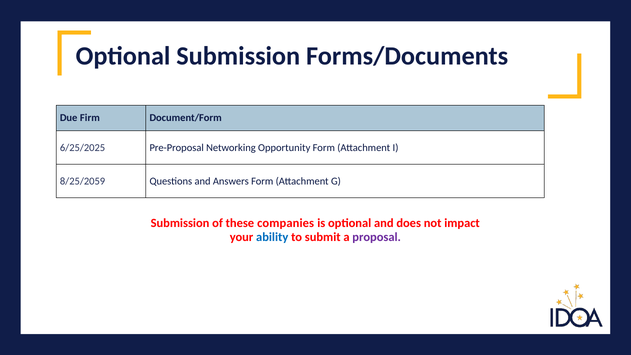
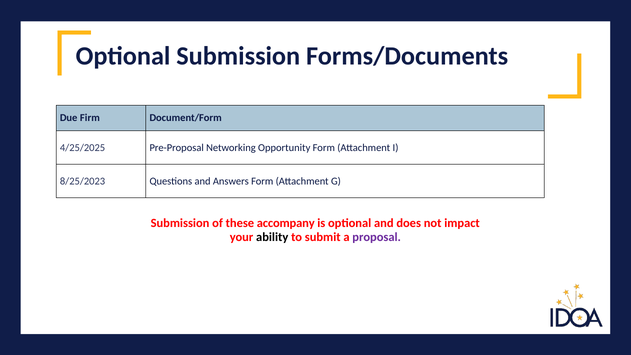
6/25/2025: 6/25/2025 -> 4/25/2025 (83, 148)
8/25/2059: 8/25/2059 -> 8/25/2023 (83, 181)
companies: companies -> accompany (286, 223)
ability colour: blue -> black (272, 237)
